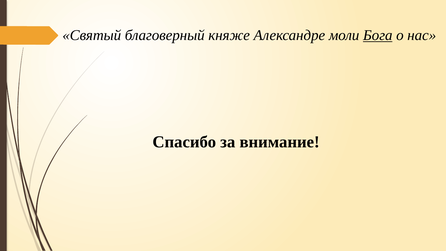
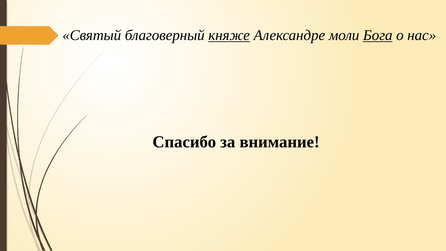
княже underline: none -> present (229, 35)
